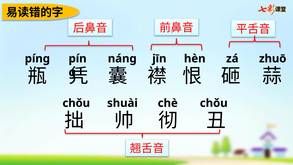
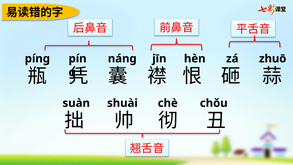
chǒu: chǒu -> suàn (76, 103)
